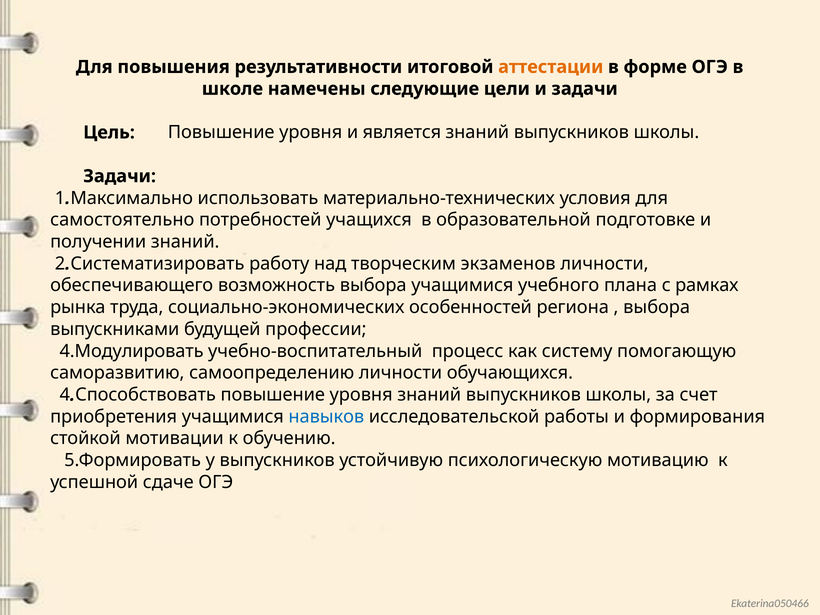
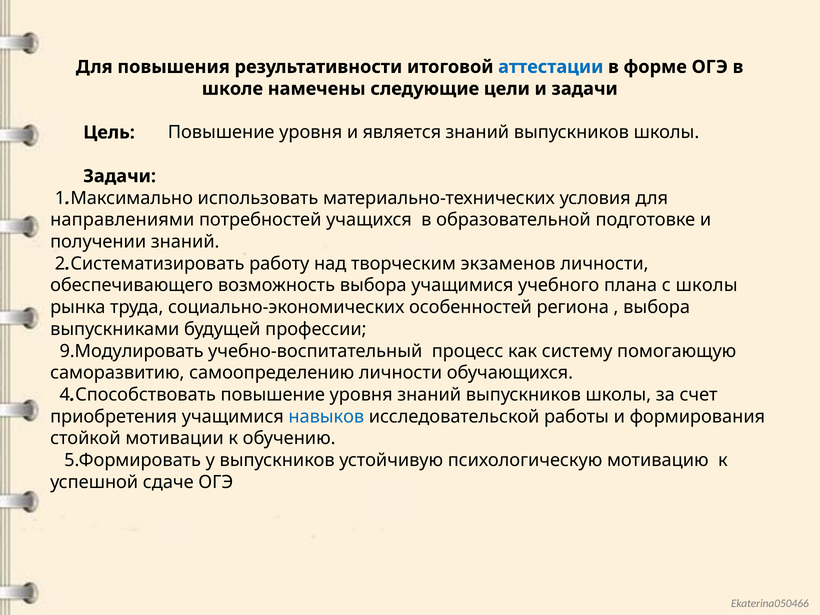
аттестации colour: orange -> blue (551, 67)
самостоятельно: самостоятельно -> направлениями (122, 220)
с рамках: рамках -> школы (707, 285)
4.Модулировать: 4.Модулировать -> 9.Модулировать (132, 351)
